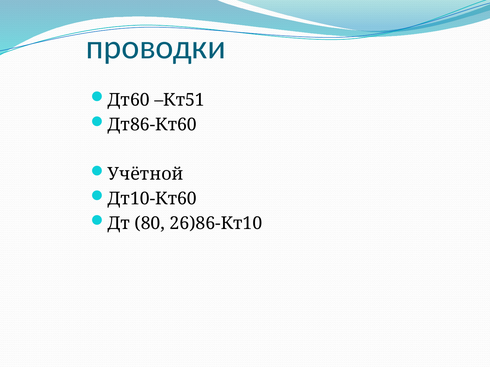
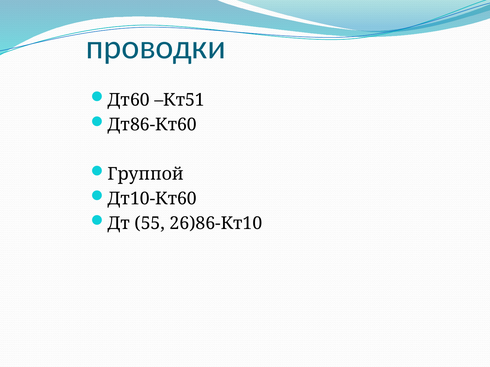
Учётной: Учётной -> Группой (146, 174)
80: 80 -> 55 (150, 224)
